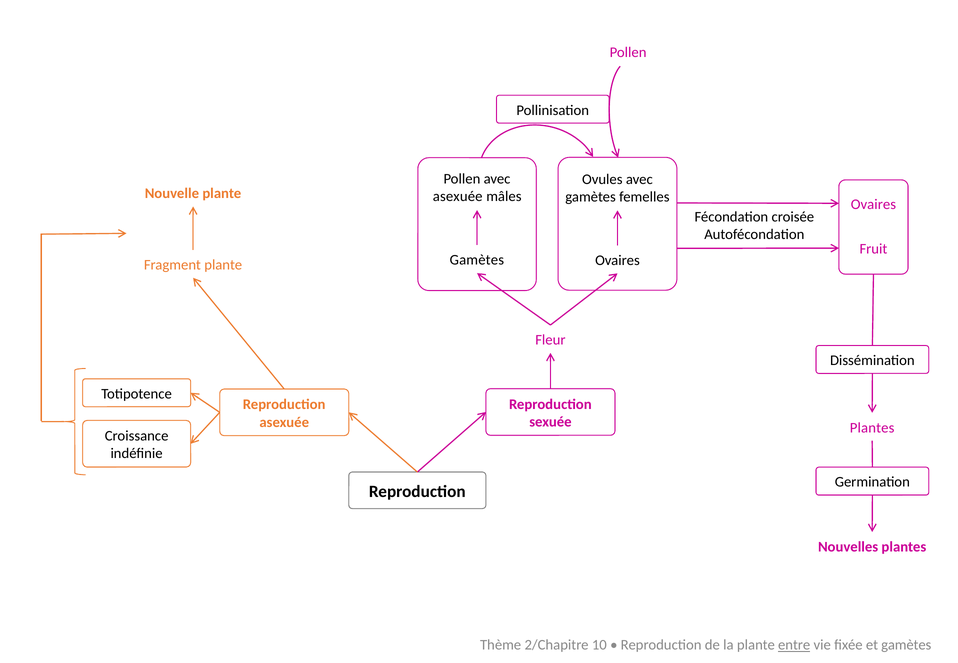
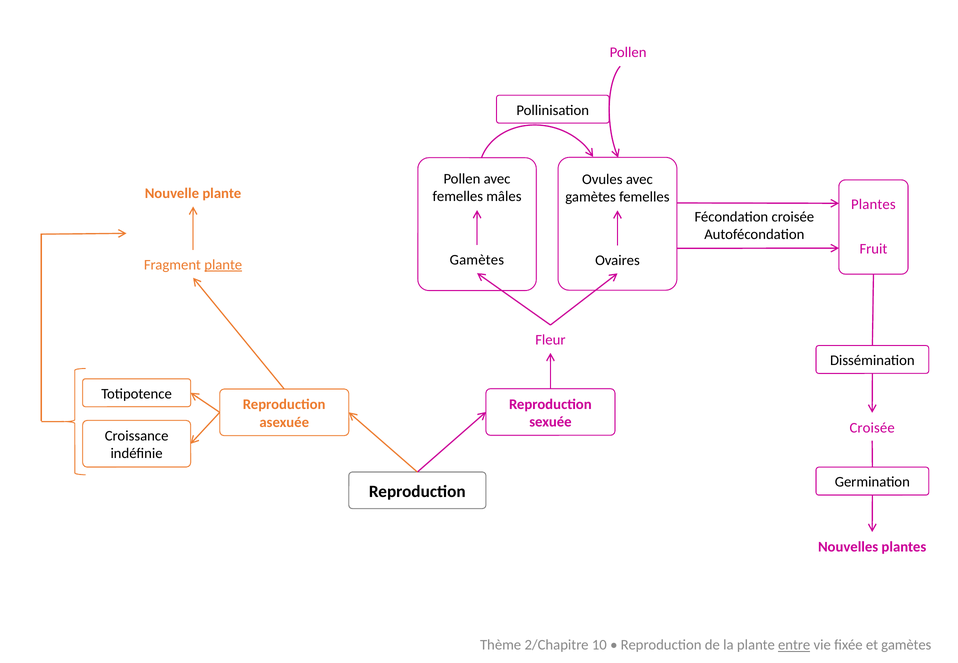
asexuée: asexuée -> femelles (458, 197)
Ovaires: Ovaires -> Plantes (873, 204)
plante underline: none -> present (223, 265)
Plantes: Plantes -> Croisée (872, 428)
